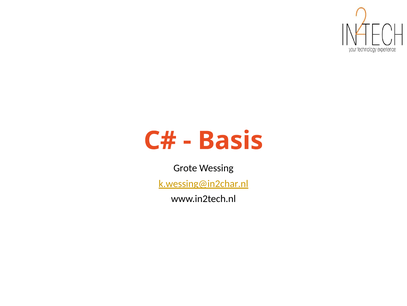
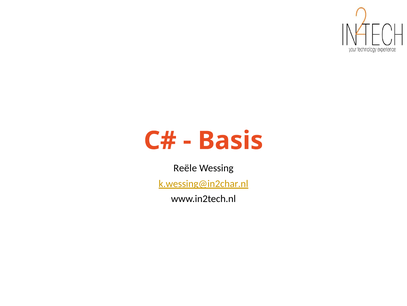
Grote: Grote -> Reële (185, 168)
